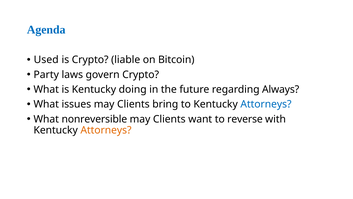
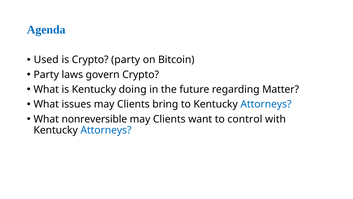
Crypto liable: liable -> party (126, 60)
Always: Always -> Matter (281, 89)
reverse: reverse -> control (245, 119)
Attorneys colour: orange -> blue (106, 130)
